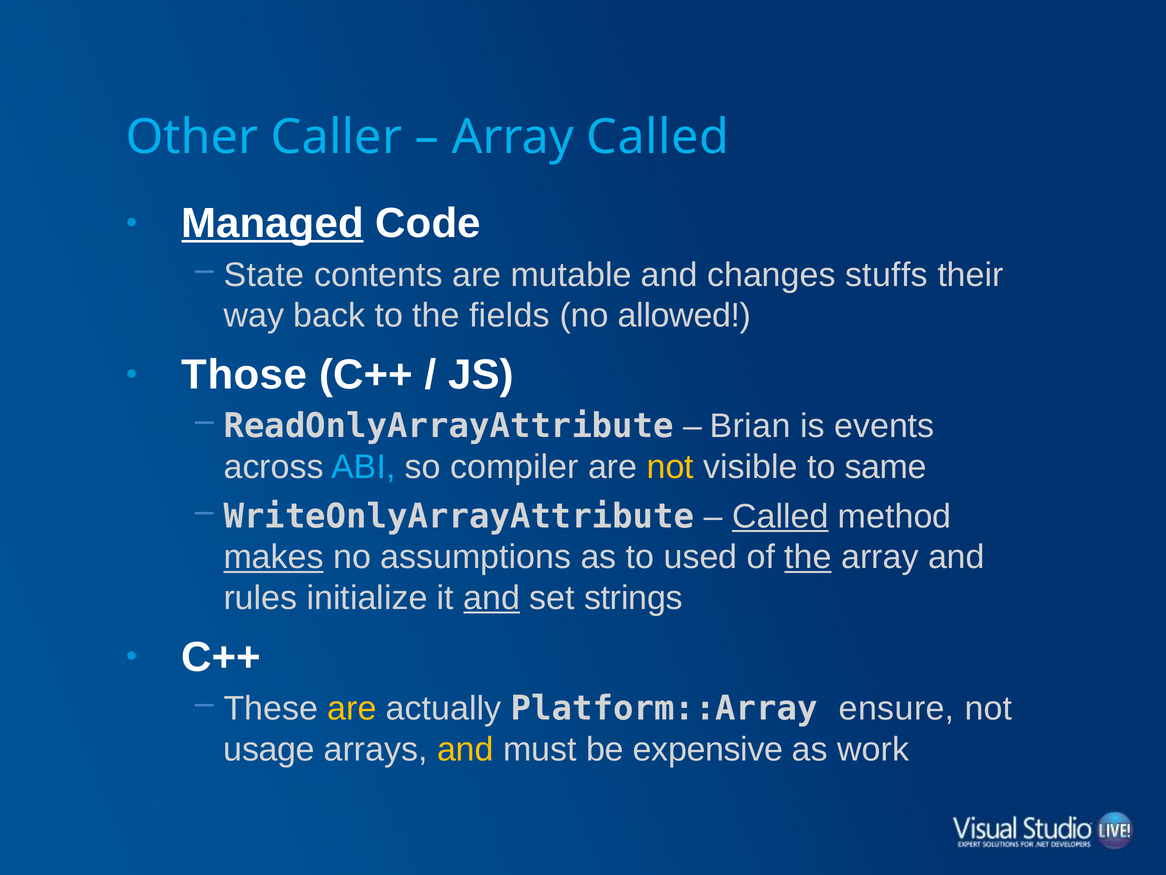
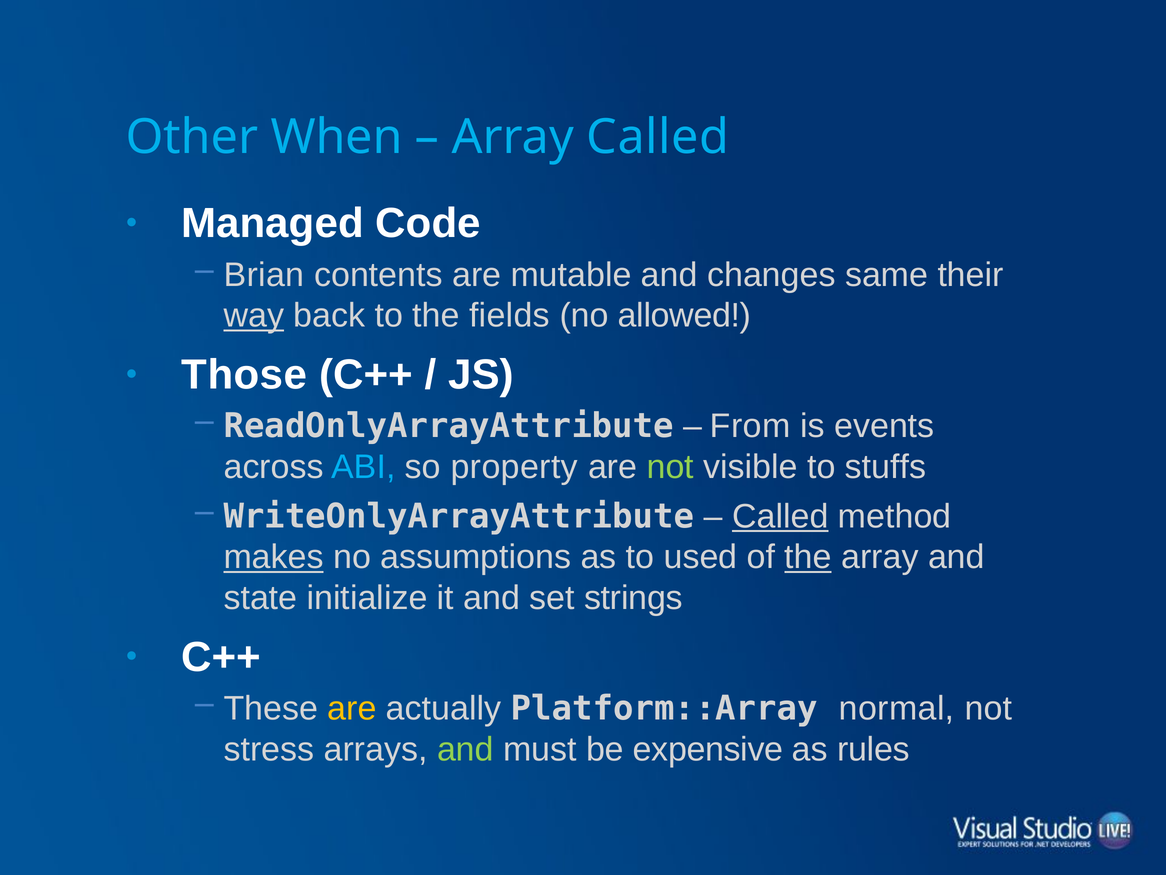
Caller: Caller -> When (337, 137)
Managed underline: present -> none (273, 223)
State: State -> Brian (264, 275)
stuffs: stuffs -> same (887, 275)
way underline: none -> present (254, 315)
Brian: Brian -> From (750, 426)
compiler: compiler -> property (514, 467)
not colour: yellow -> light green (670, 467)
same: same -> stuffs (886, 467)
rules: rules -> state (260, 598)
and underline: present -> none (492, 598)
ensure: ensure -> normal (897, 708)
usage: usage -> stress (269, 749)
and colour: yellow -> light green (465, 749)
work: work -> rules (873, 749)
